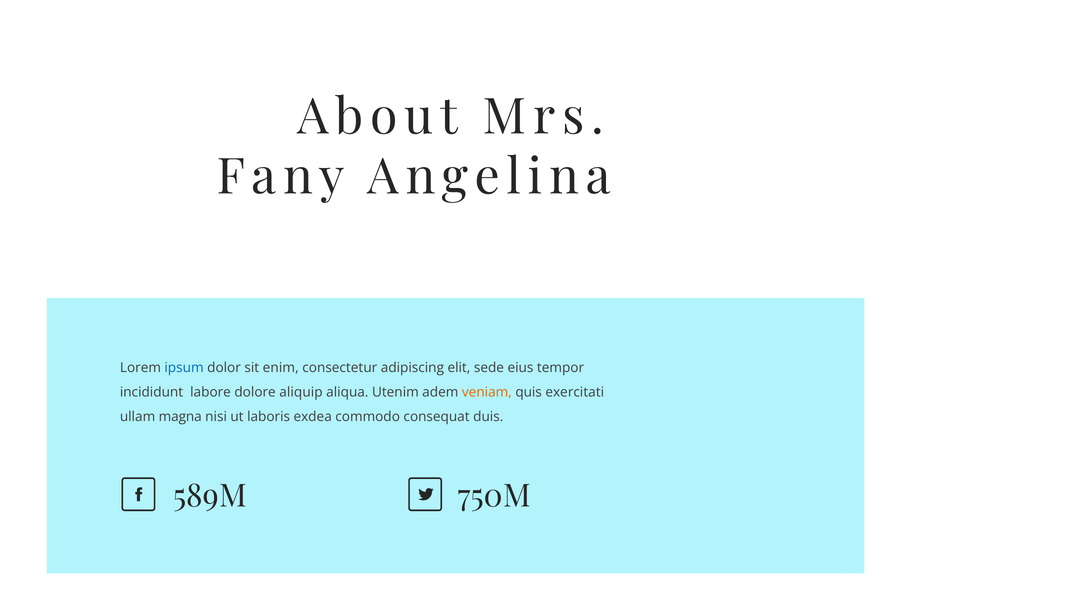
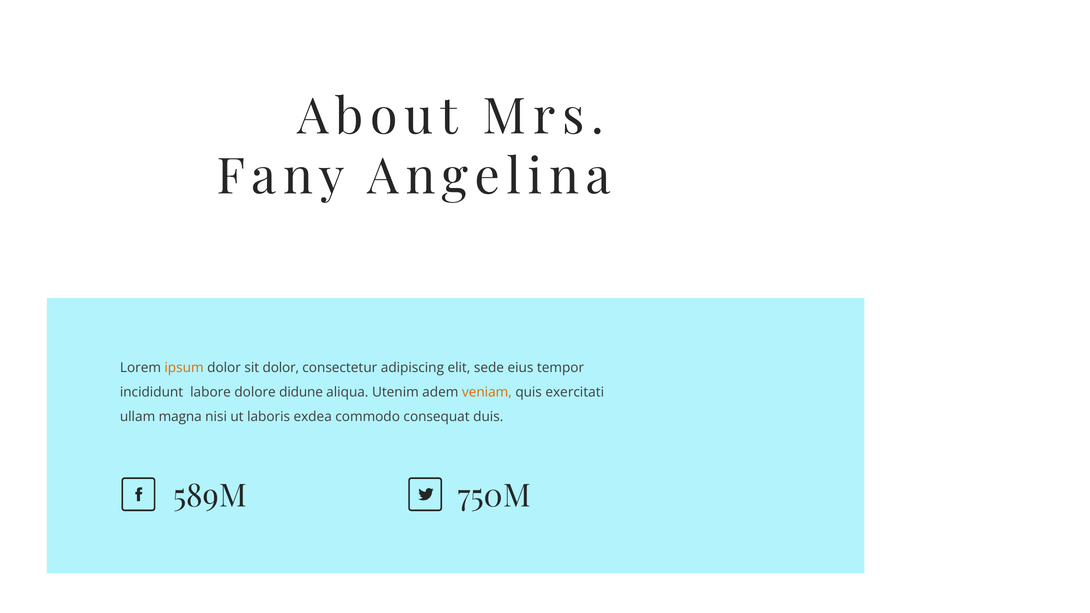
ipsum colour: blue -> orange (184, 368)
sit enim: enim -> dolor (281, 368)
aliquip: aliquip -> didune (301, 392)
